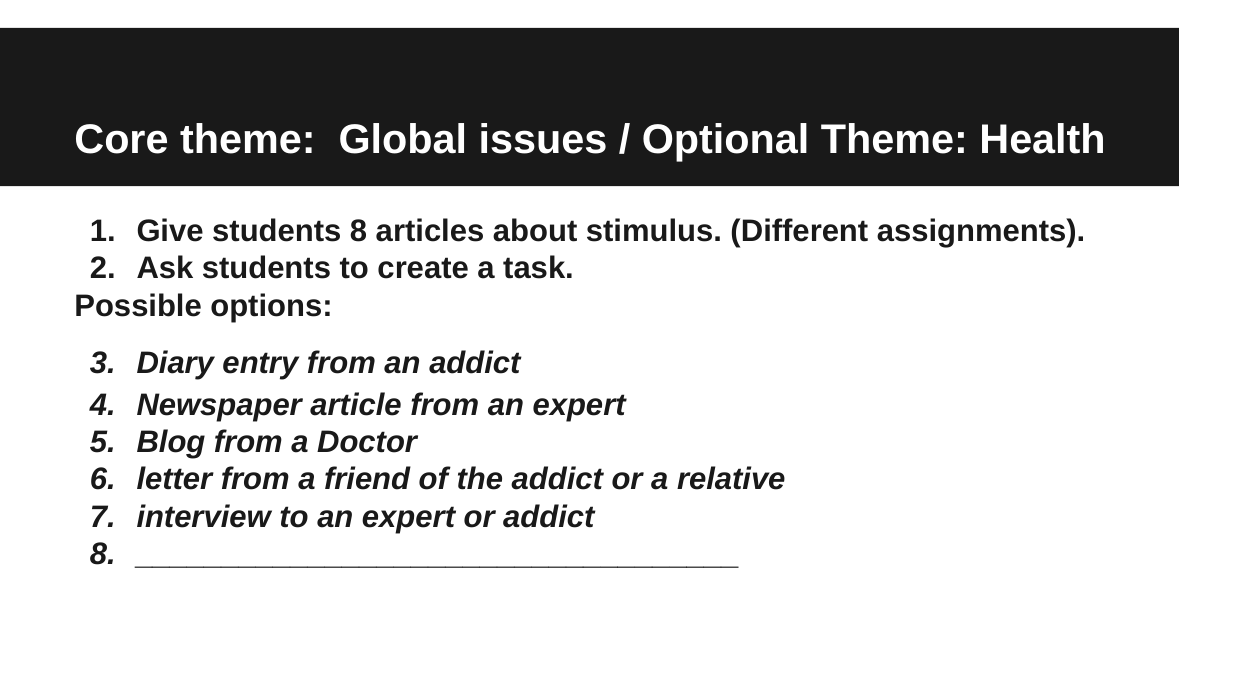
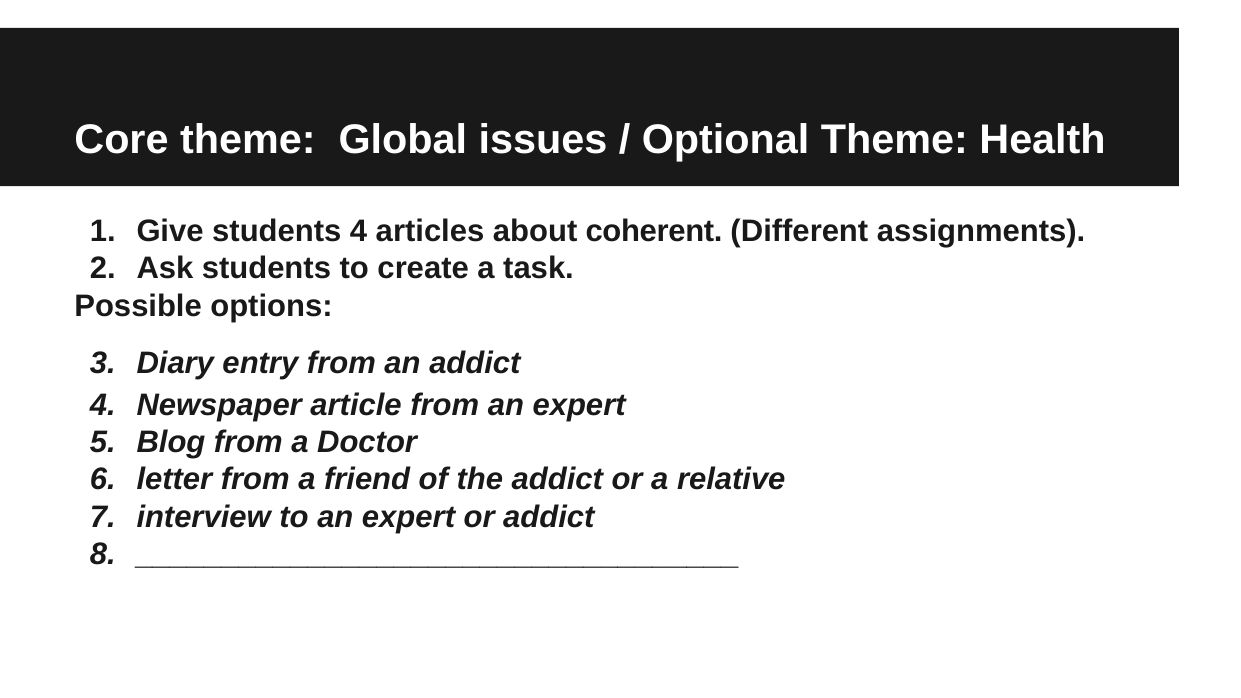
students 8: 8 -> 4 (359, 231)
stimulus: stimulus -> coherent (654, 231)
